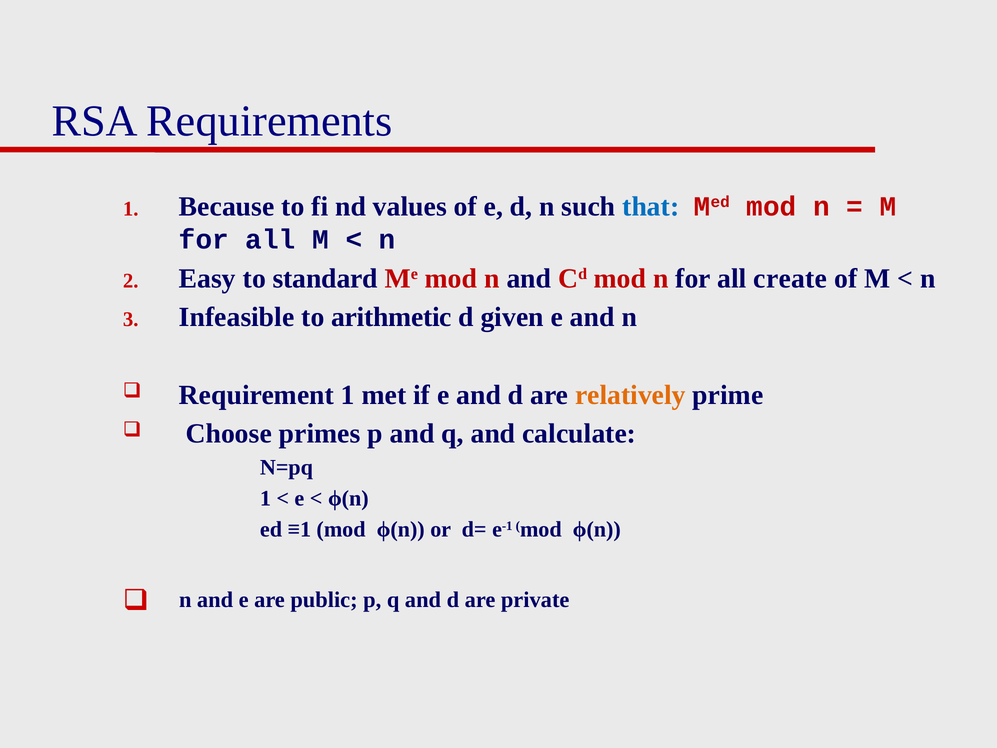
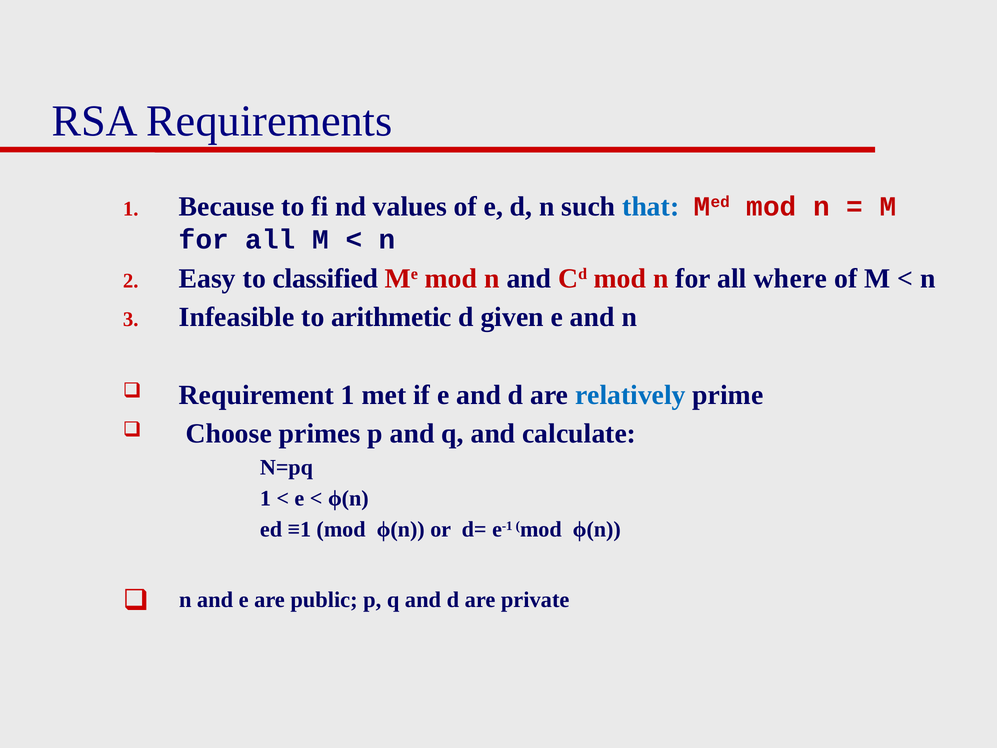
standard: standard -> classified (325, 278)
create: create -> where (790, 278)
relatively colour: orange -> blue (630, 395)
